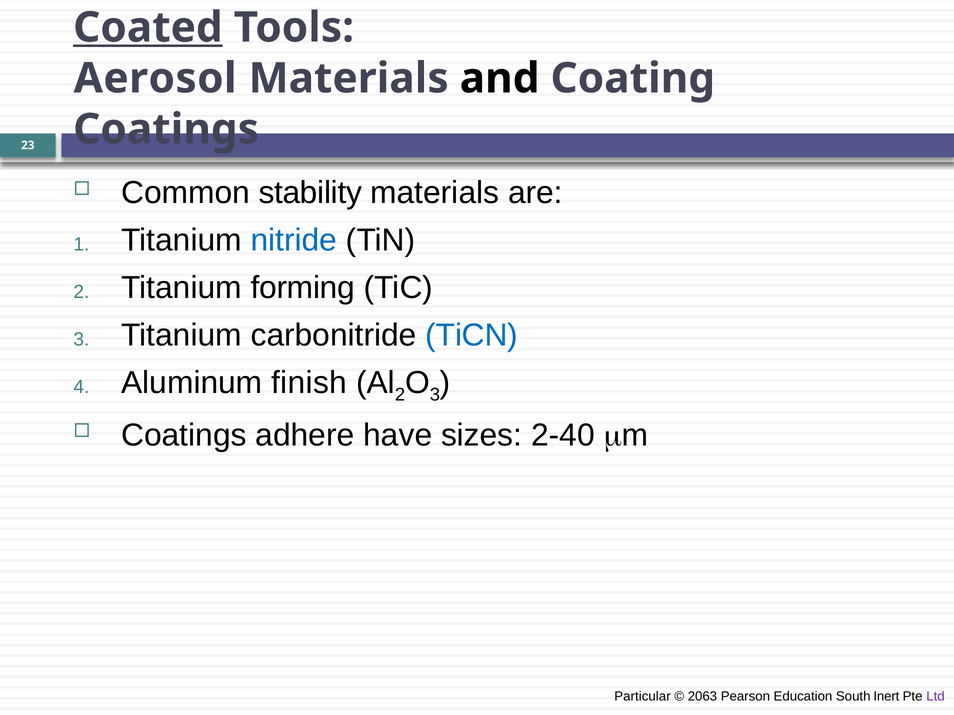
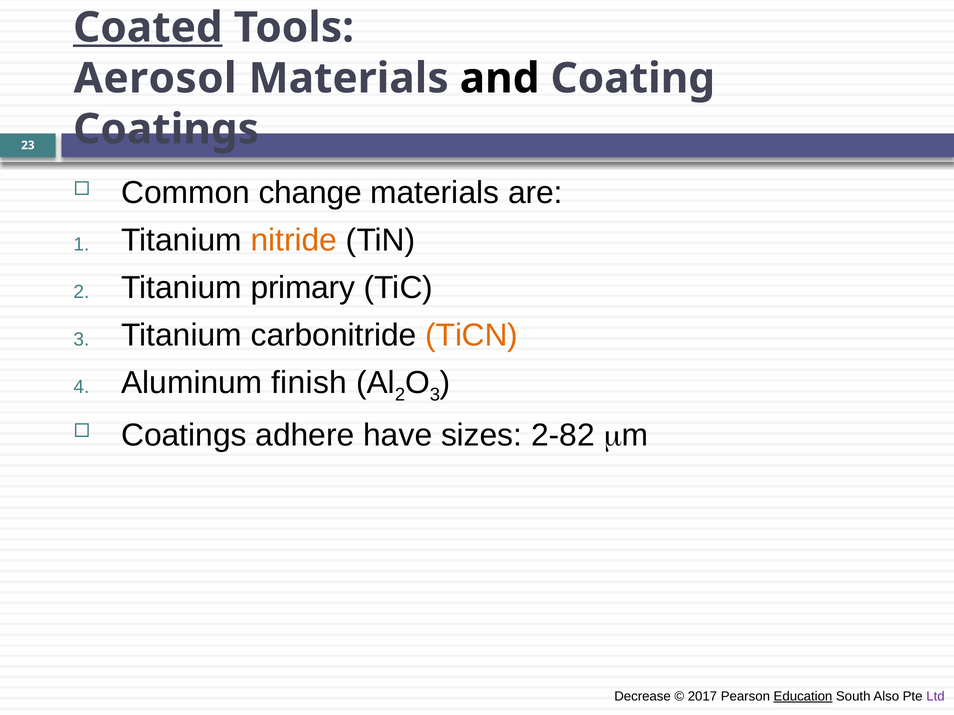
stability: stability -> change (310, 193)
nitride colour: blue -> orange (294, 240)
forming: forming -> primary (303, 288)
TiCN colour: blue -> orange (472, 335)
2-40: 2-40 -> 2-82 (563, 435)
Particular: Particular -> Decrease (643, 697)
2063: 2063 -> 2017 (702, 697)
Education underline: none -> present (803, 697)
Inert: Inert -> Also (886, 697)
